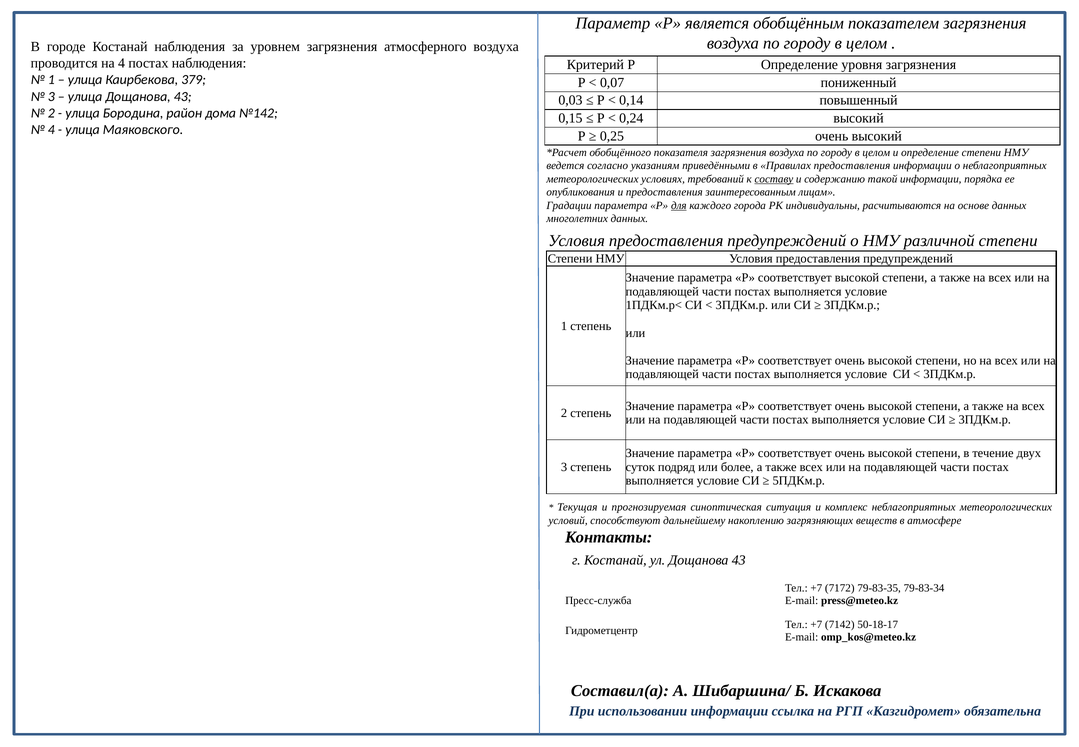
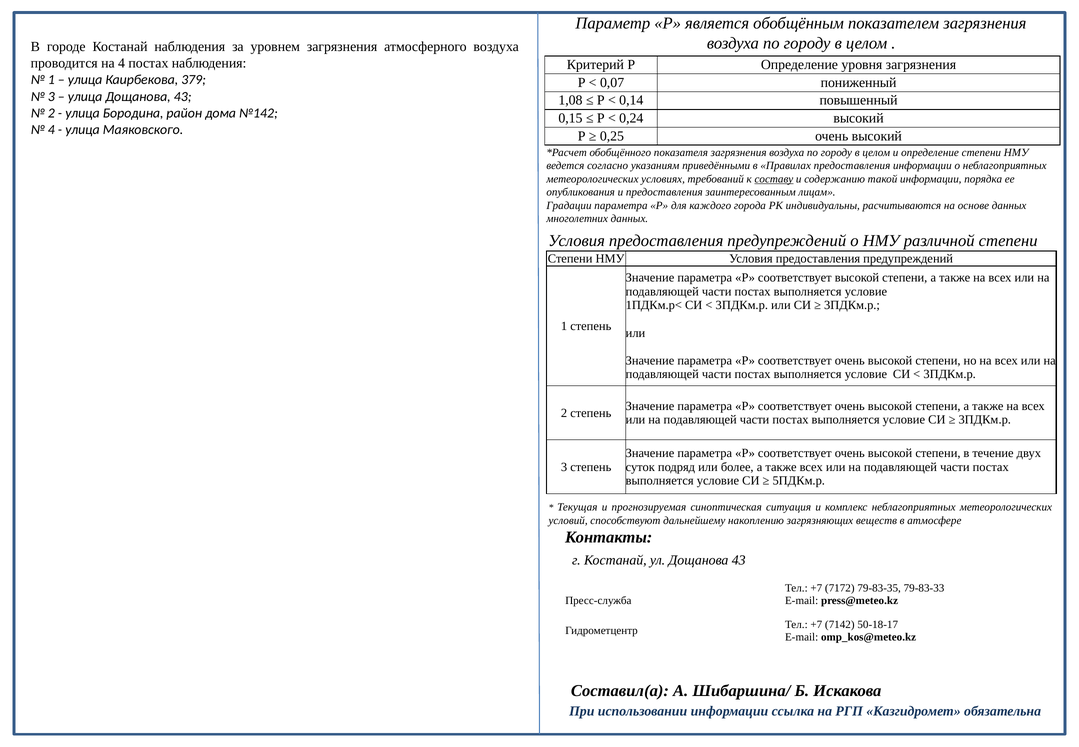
0,03: 0,03 -> 1,08 (570, 100)
для underline: present -> none (679, 206)
79-83-34: 79-83-34 -> 79-83-33 (924, 588)
